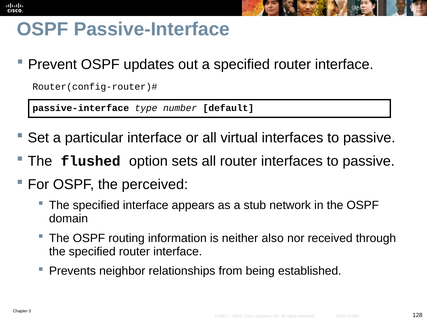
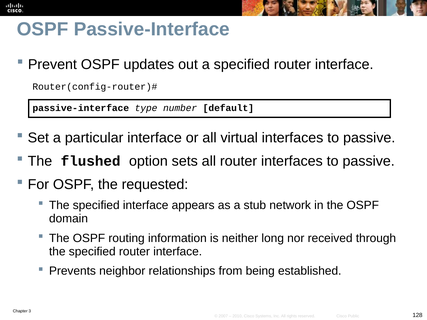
perceived: perceived -> requested (155, 184)
also: also -> long (273, 238)
